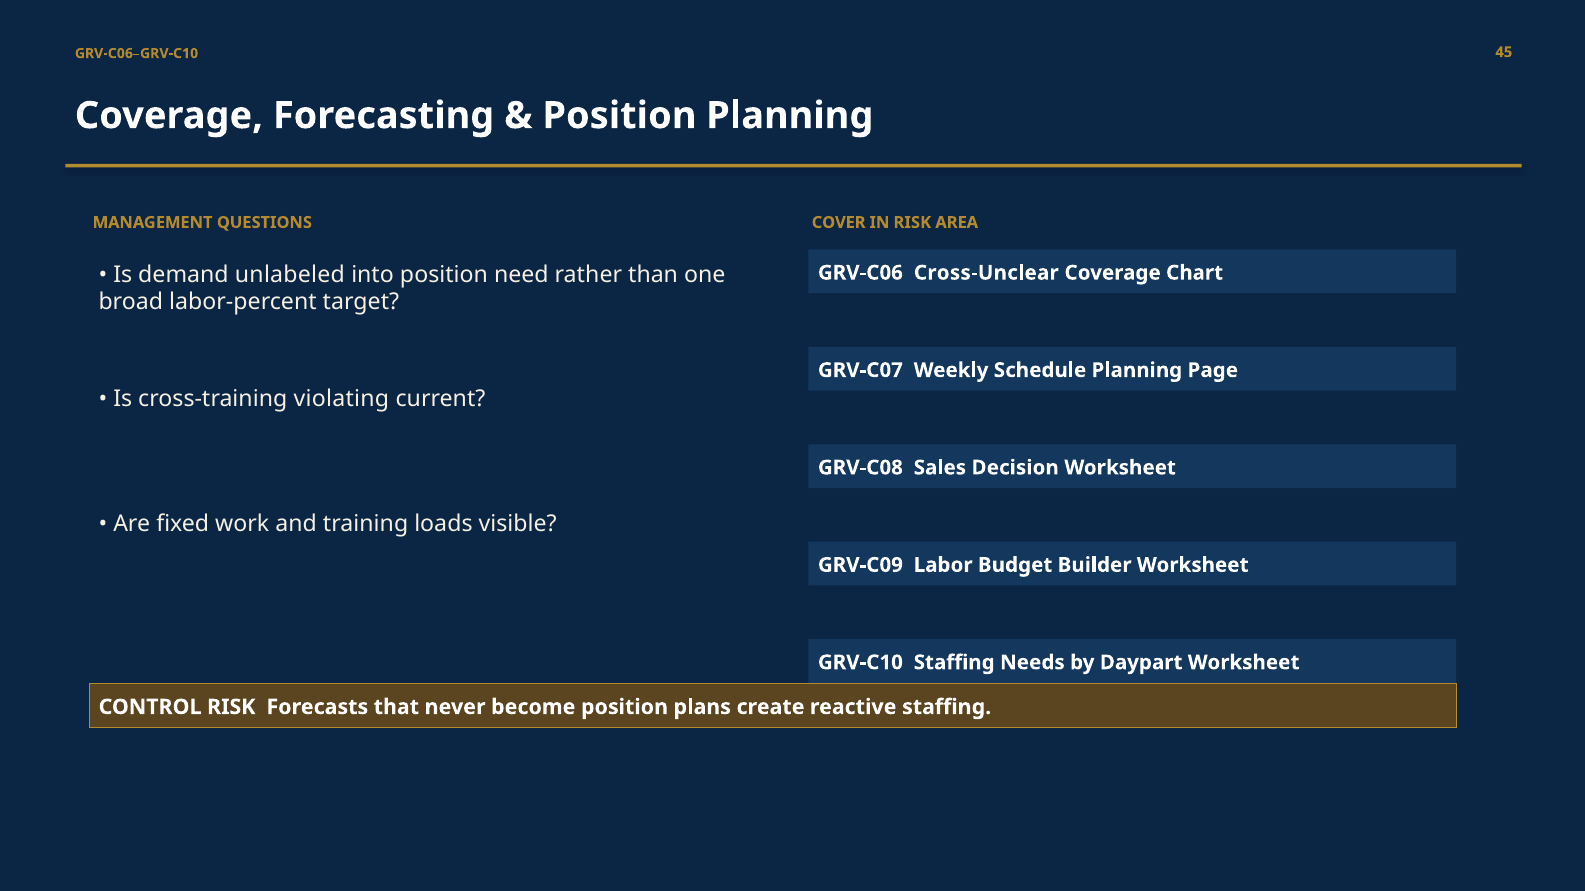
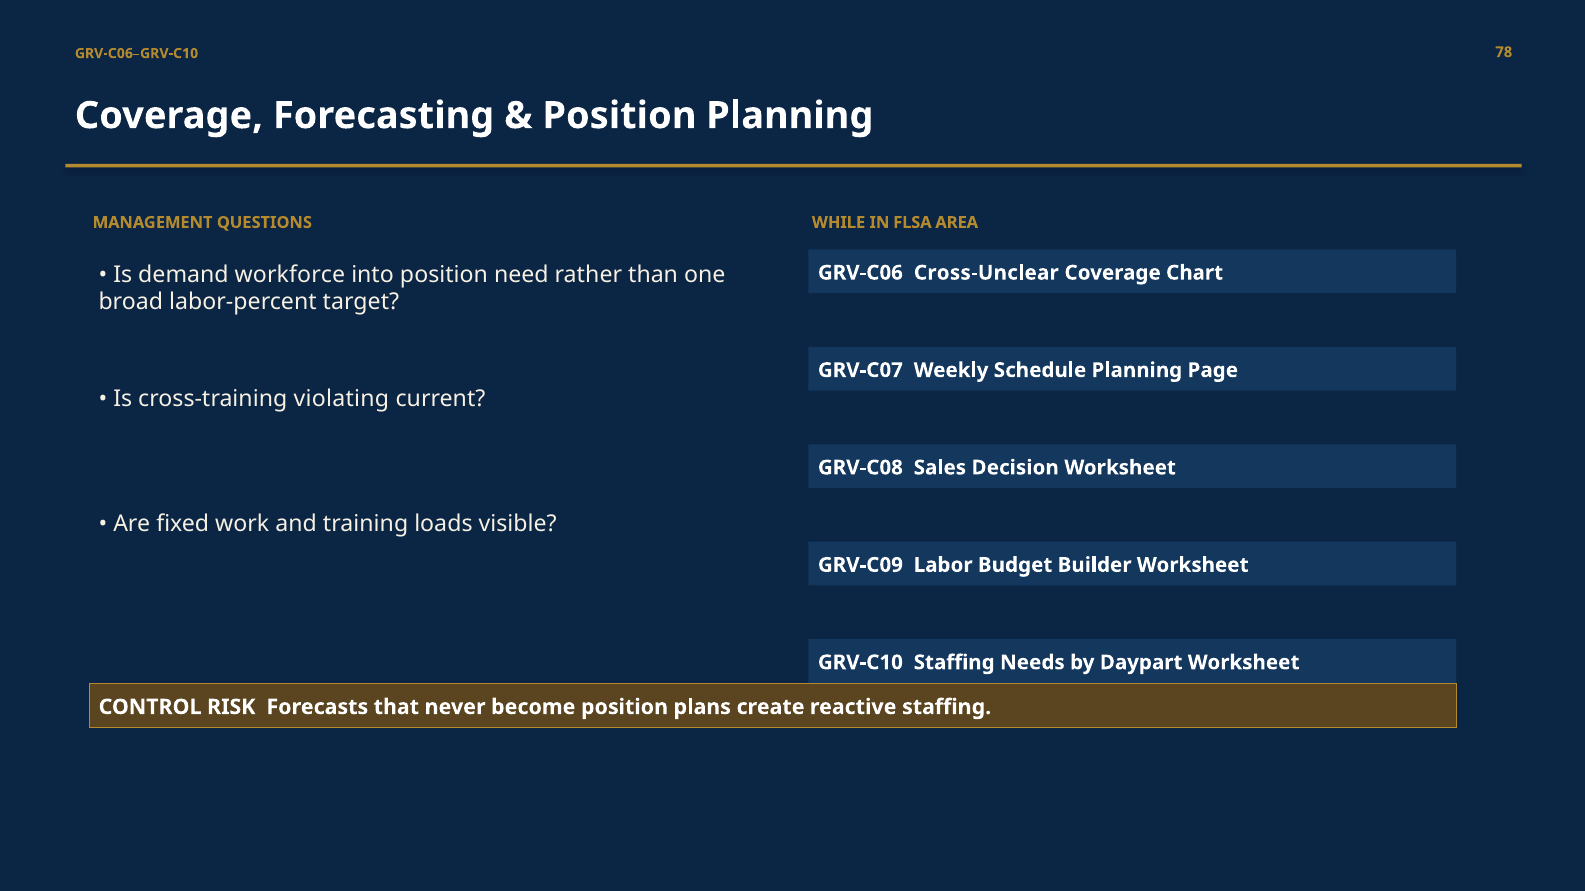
45: 45 -> 78 (1504, 52)
COVER: COVER -> WHILE (839, 223)
IN RISK: RISK -> FLSA (912, 223)
unlabeled: unlabeled -> workforce (290, 275)
